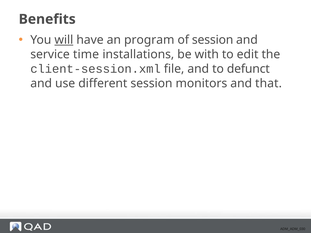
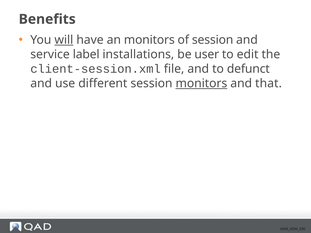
an program: program -> monitors (149, 40)
time: time -> label (86, 55)
with: with -> user (207, 55)
monitors underline: none -> present (201, 84)
